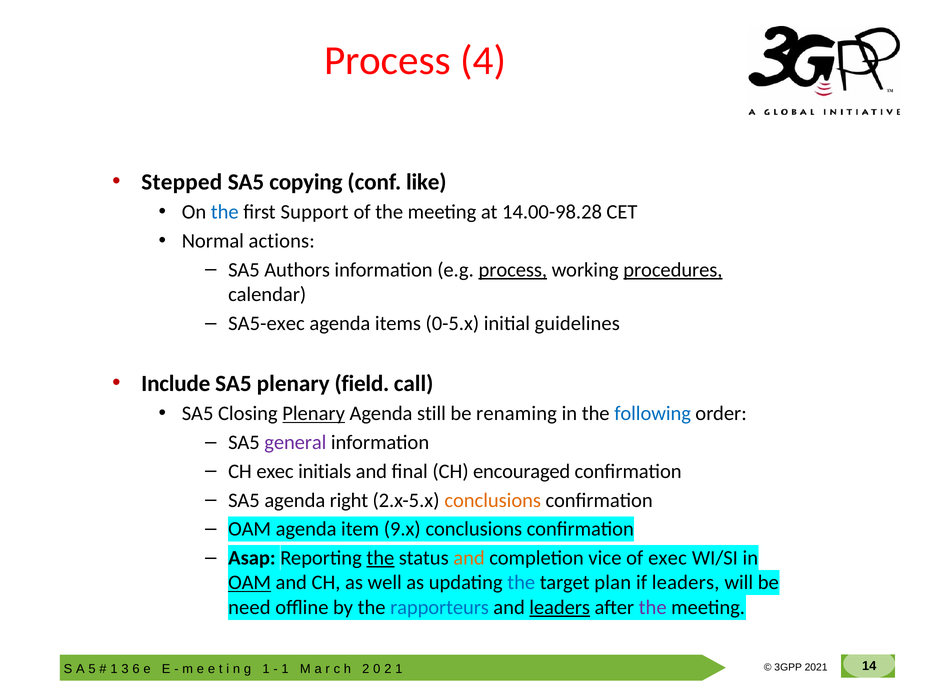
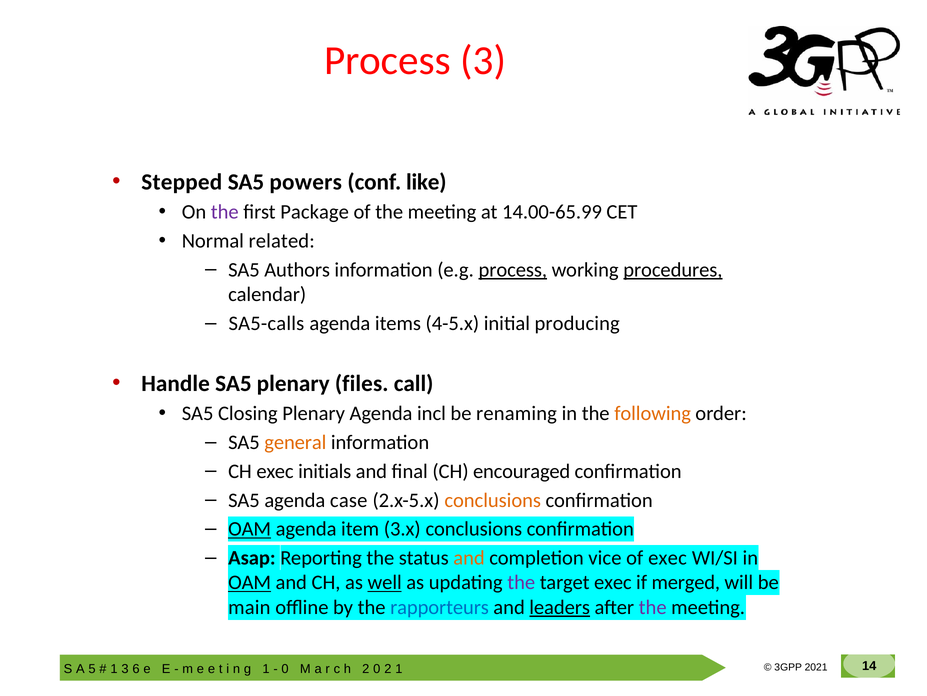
Process 4: 4 -> 3 (483, 61)
copying: copying -> powers (306, 182)
the colour: blue -> purple (225, 212)
Support: Support -> Package (315, 212)
14.00-98.28: 14.00-98.28 -> 14.00-65.99 (552, 212)
actions: actions -> related (282, 241)
SA5-exec: SA5-exec -> SA5-calls (266, 323)
0-5.x: 0-5.x -> 4-5.x (452, 323)
guidelines: guidelines -> producing (577, 323)
Include: Include -> Handle (176, 383)
field: field -> files (362, 383)
Plenary underline: present -> none (314, 413)
still: still -> incl (431, 413)
following colour: blue -> orange (653, 413)
general colour: purple -> orange (295, 442)
right: right -> case (349, 500)
OAM underline: none -> present (250, 529)
9.x: 9.x -> 3.x (402, 529)
the underline: present -> none (380, 557)
well underline: none -> present (385, 582)
the colour: blue -> purple (521, 582)
target plan: plan -> exec (613, 582)
if leaders: leaders -> merged (686, 582)
need: need -> main (249, 607)
1: 1 -> 0 (285, 668)
